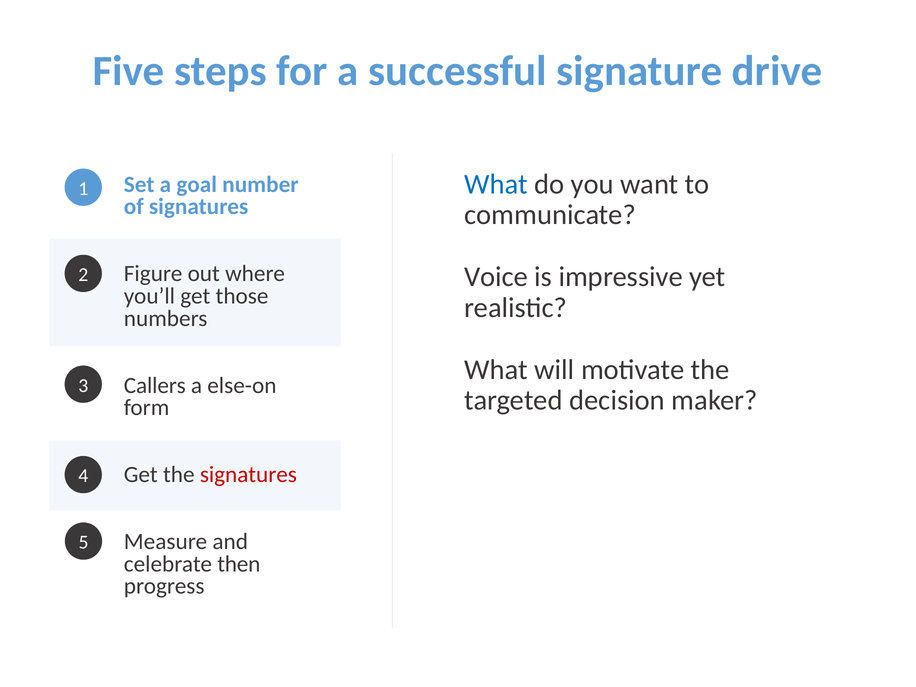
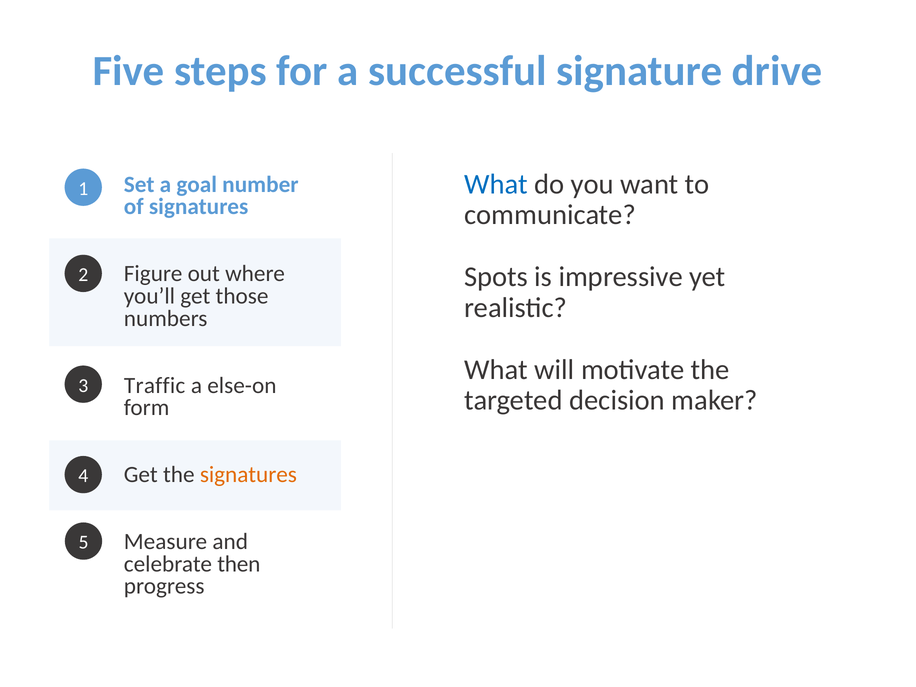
Voice: Voice -> Spots (496, 277)
Callers: Callers -> Traffic (155, 385)
signatures colour: red -> orange (248, 475)
